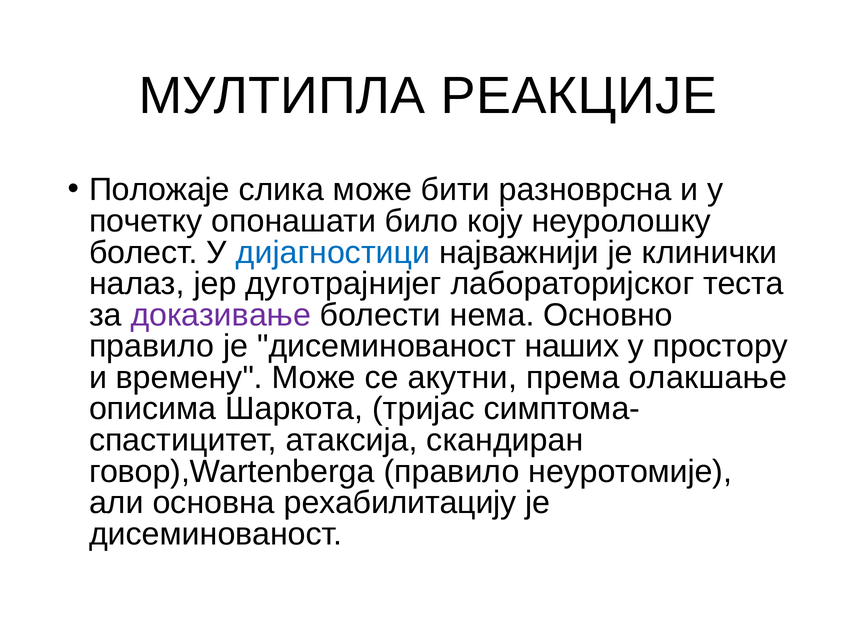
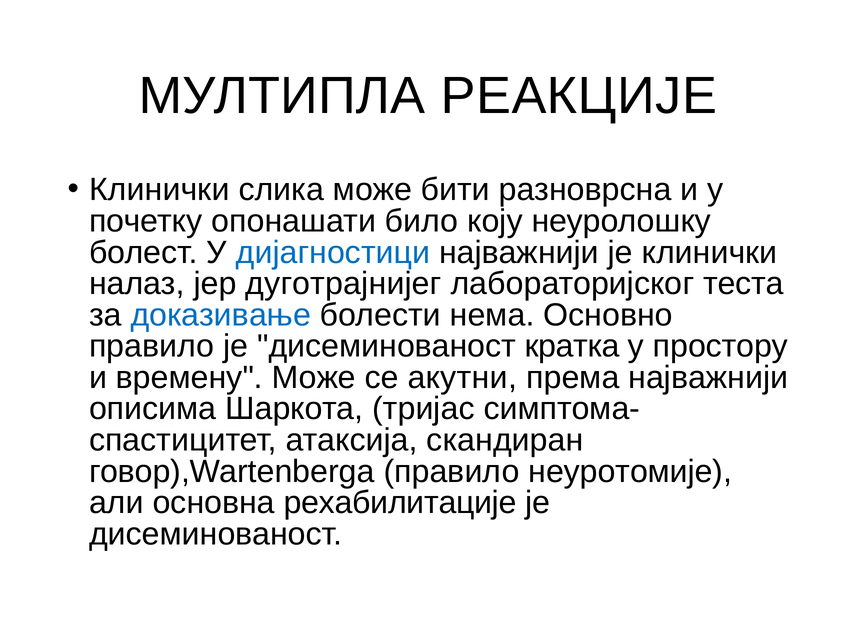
Положаје: Положаје -> Клинички (159, 190)
доказивање colour: purple -> blue (221, 315)
наших: наших -> кратка (572, 347)
према олакшање: олакшање -> најважнији (708, 378)
рехабилитацију: рехабилитацију -> рехабилитације (400, 503)
